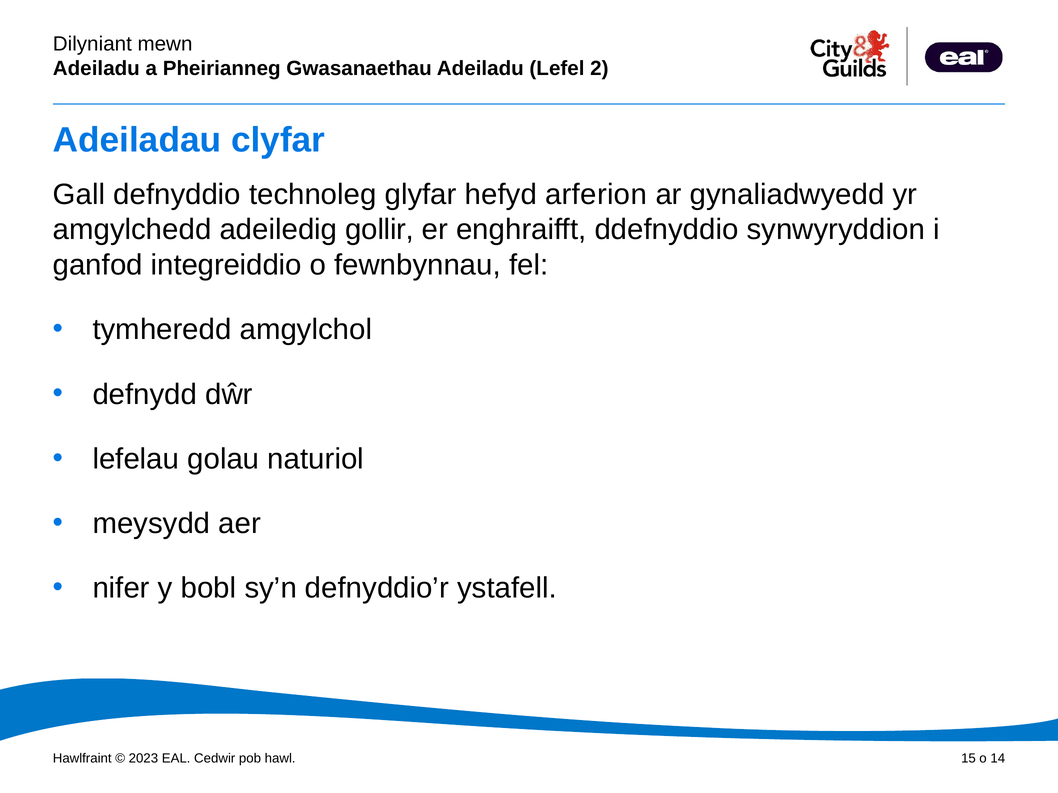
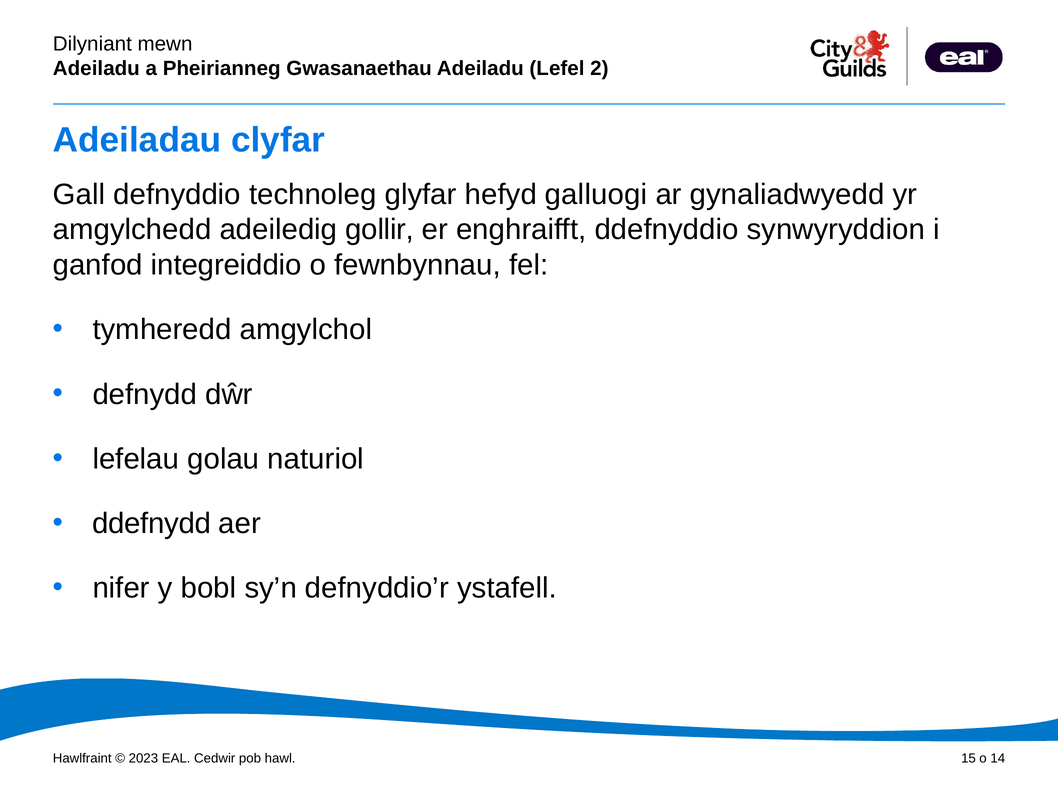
arferion: arferion -> galluogi (596, 195)
meysydd: meysydd -> ddefnydd (152, 524)
